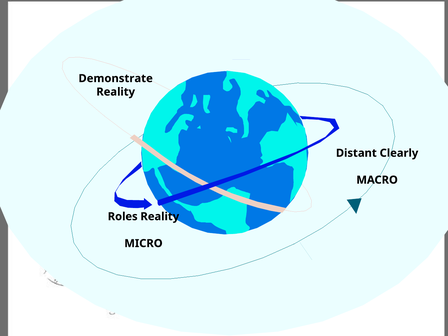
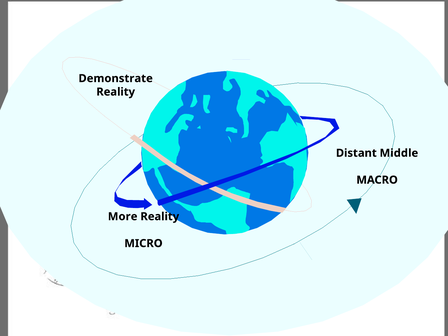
Clearly: Clearly -> Middle (399, 153)
Roles: Roles -> More (123, 217)
